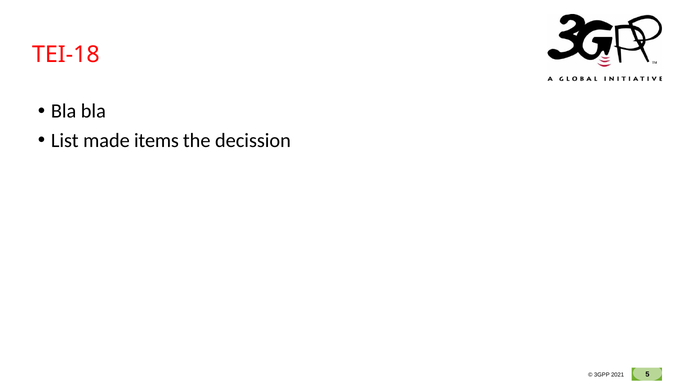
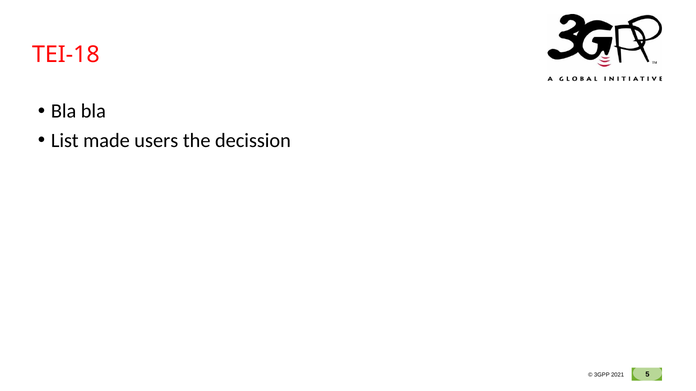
items: items -> users (156, 141)
